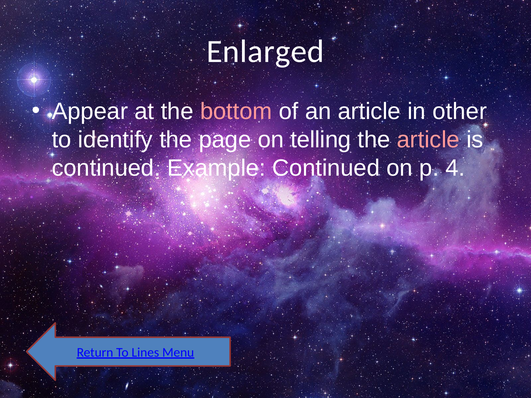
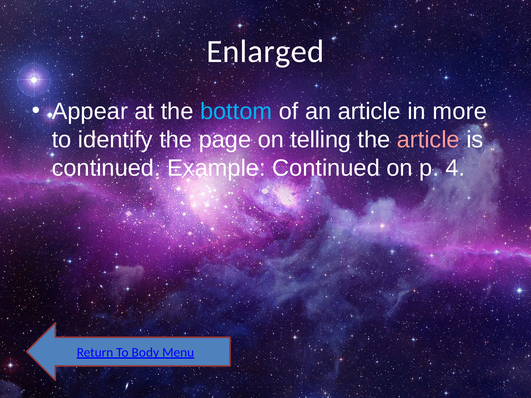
bottom colour: pink -> light blue (236, 111)
other: other -> more (460, 111)
Lines: Lines -> Body (145, 353)
